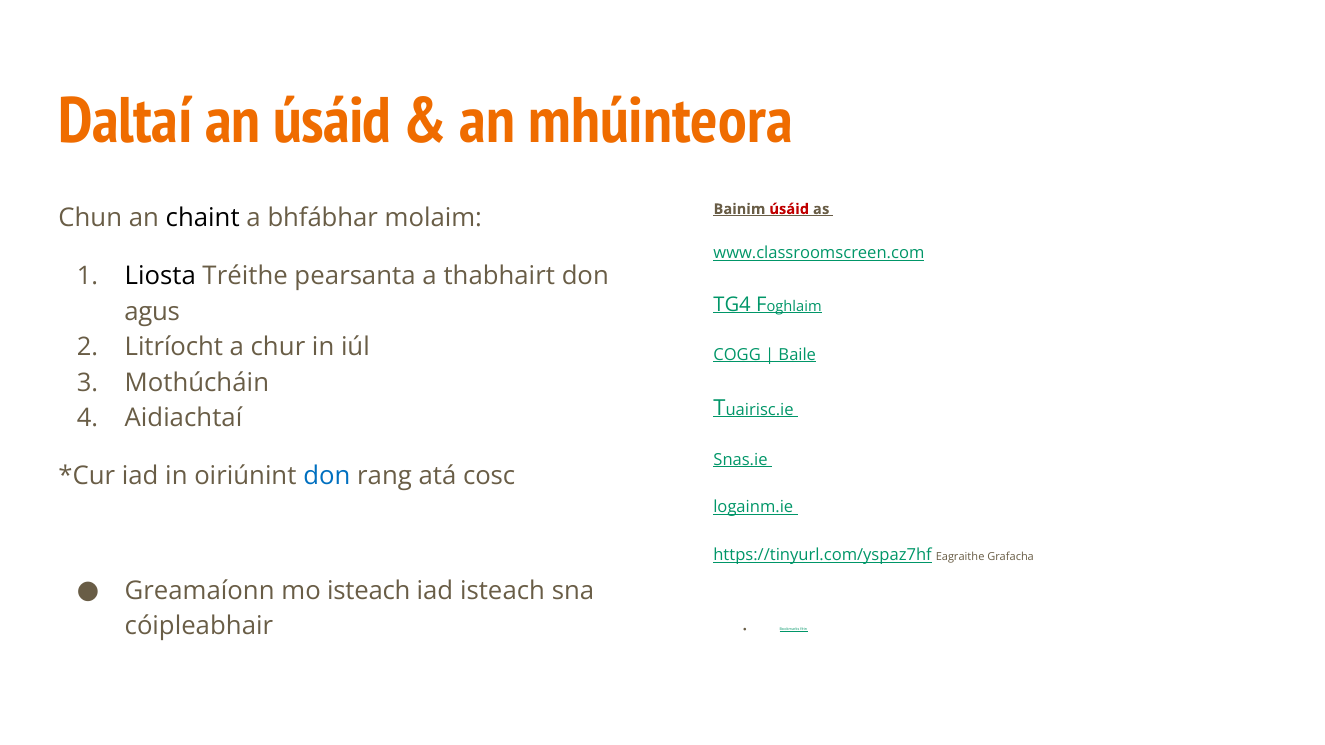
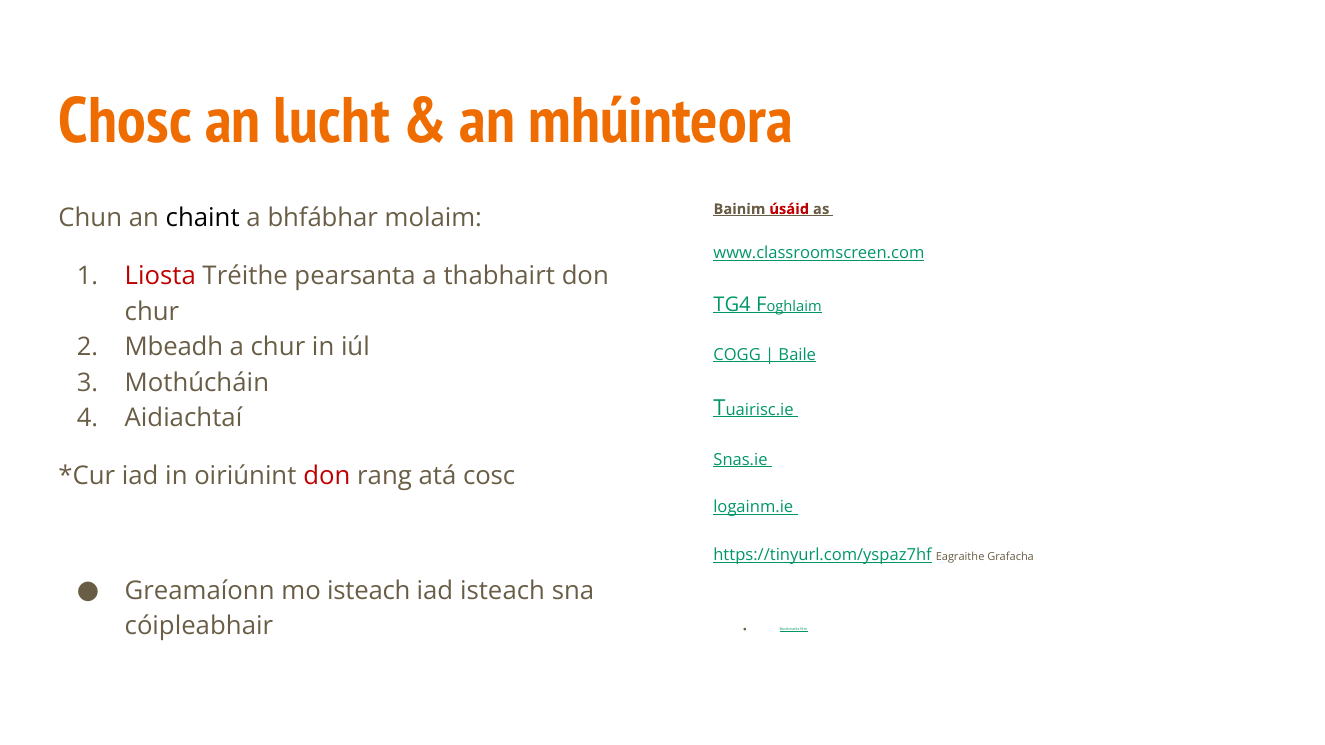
Daltaí: Daltaí -> Chosc (125, 121)
an úsáid: úsáid -> lucht (332, 121)
Liosta colour: black -> red (160, 276)
agus: agus -> chur (152, 312)
Litríocht: Litríocht -> Mbeadh (174, 347)
don colour: blue -> red (327, 476)
